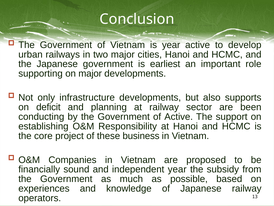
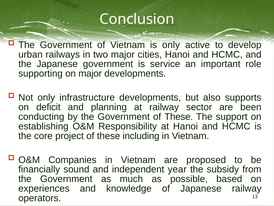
is year: year -> only (171, 45)
earliest: earliest -> service (165, 64)
Government of Active: Active -> These (179, 116)
business: business -> including (141, 136)
